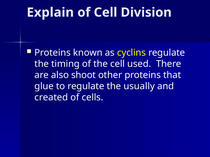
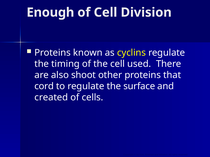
Explain: Explain -> Enough (50, 12)
glue: glue -> cord (44, 86)
usually: usually -> surface (139, 86)
